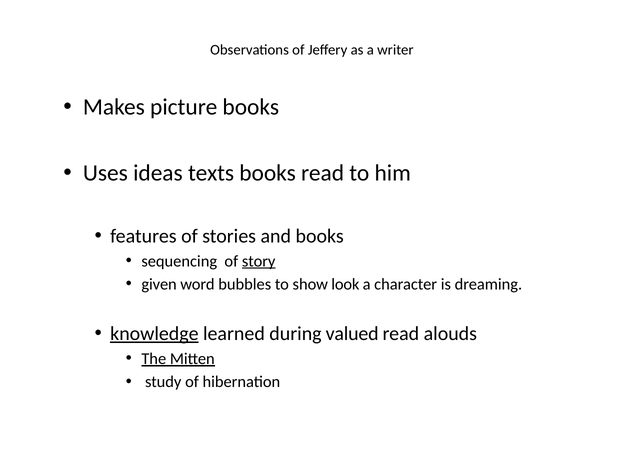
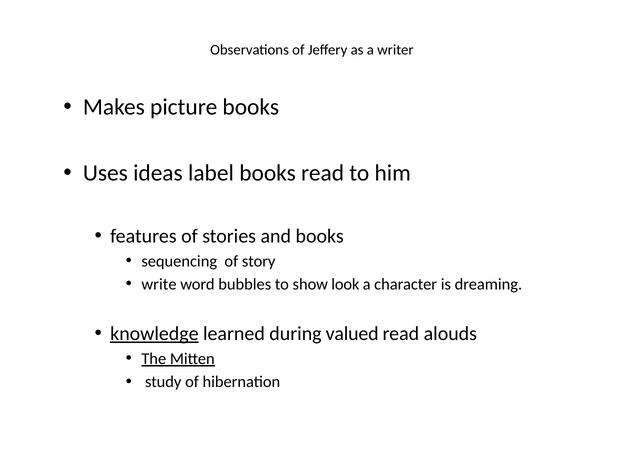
texts: texts -> label (211, 173)
story underline: present -> none (259, 261)
given: given -> write (159, 284)
